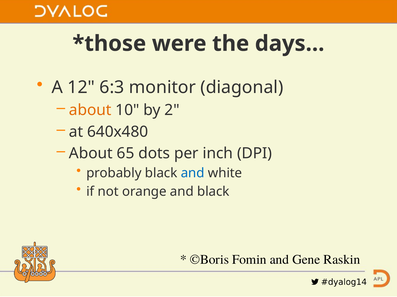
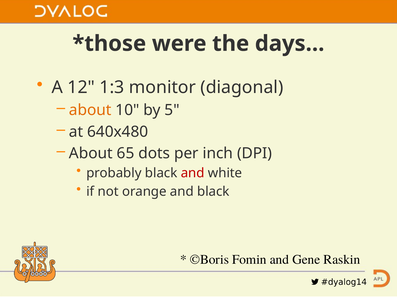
6:3: 6:3 -> 1:3 (112, 88)
2: 2 -> 5 (172, 110)
and colour: blue -> red (193, 173)
